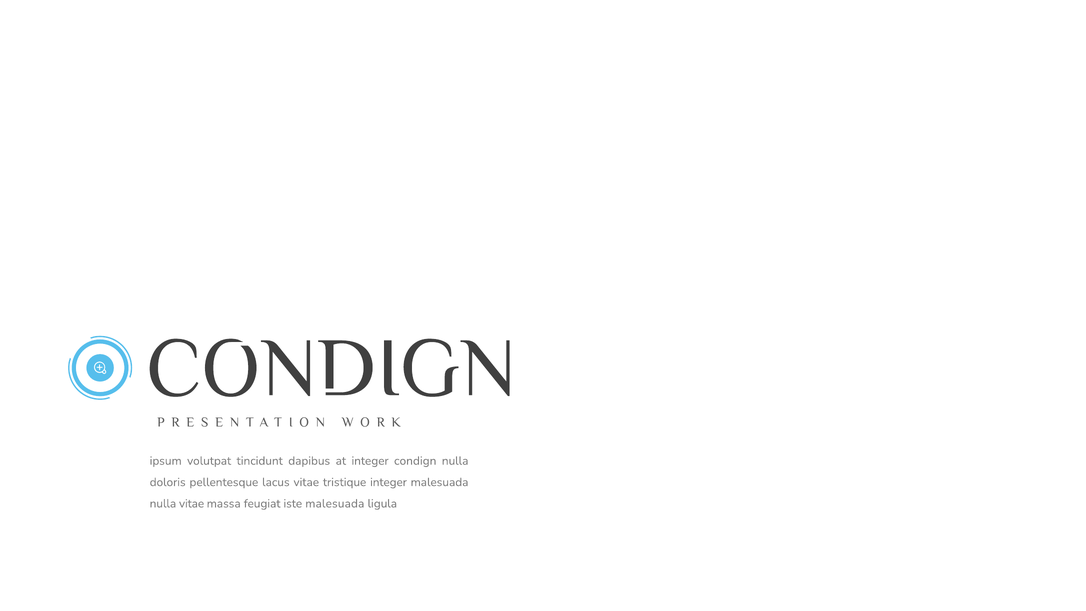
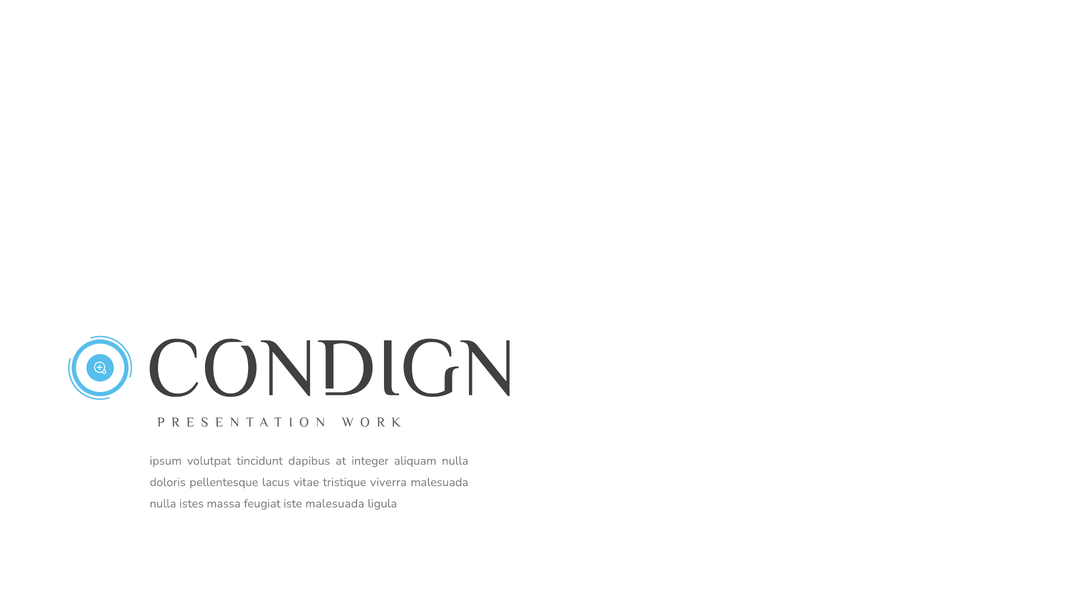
condign: condign -> aliquam (415, 461)
tristique integer: integer -> viverra (388, 482)
nulla vitae: vitae -> istes (192, 503)
